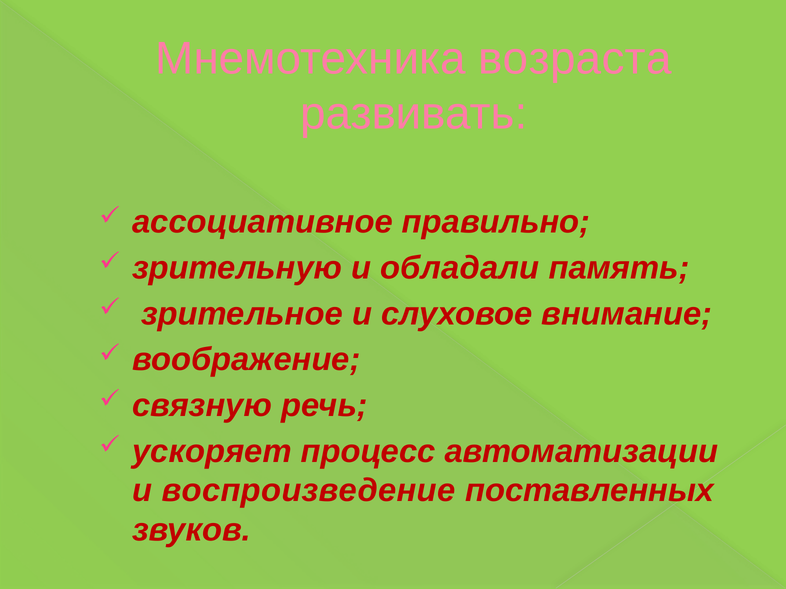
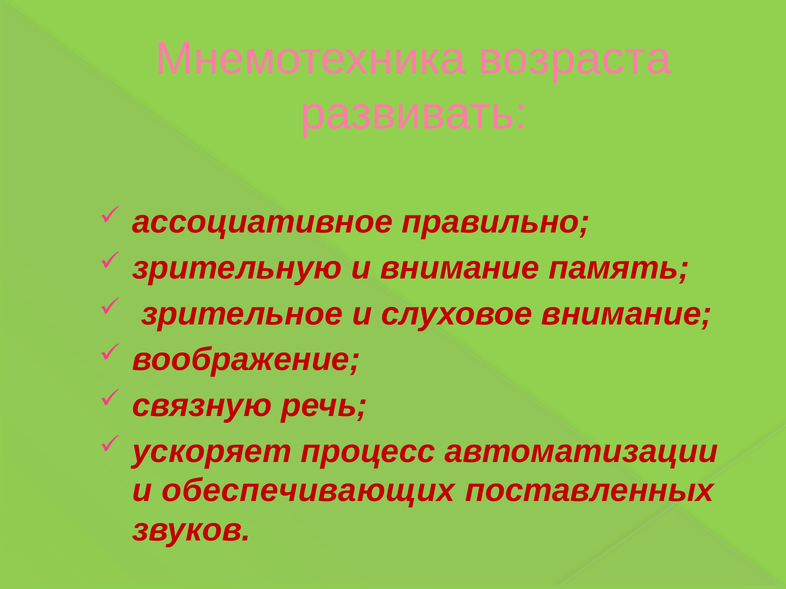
и обладали: обладали -> внимание (460, 268)
воспроизведение: воспроизведение -> обеспечивающих (308, 491)
